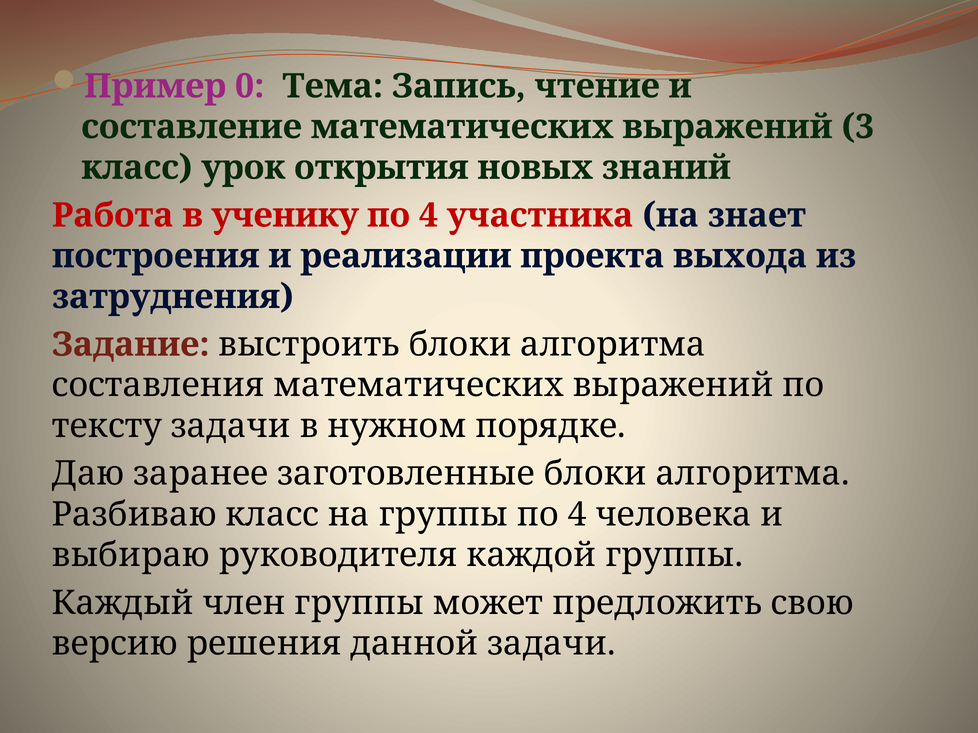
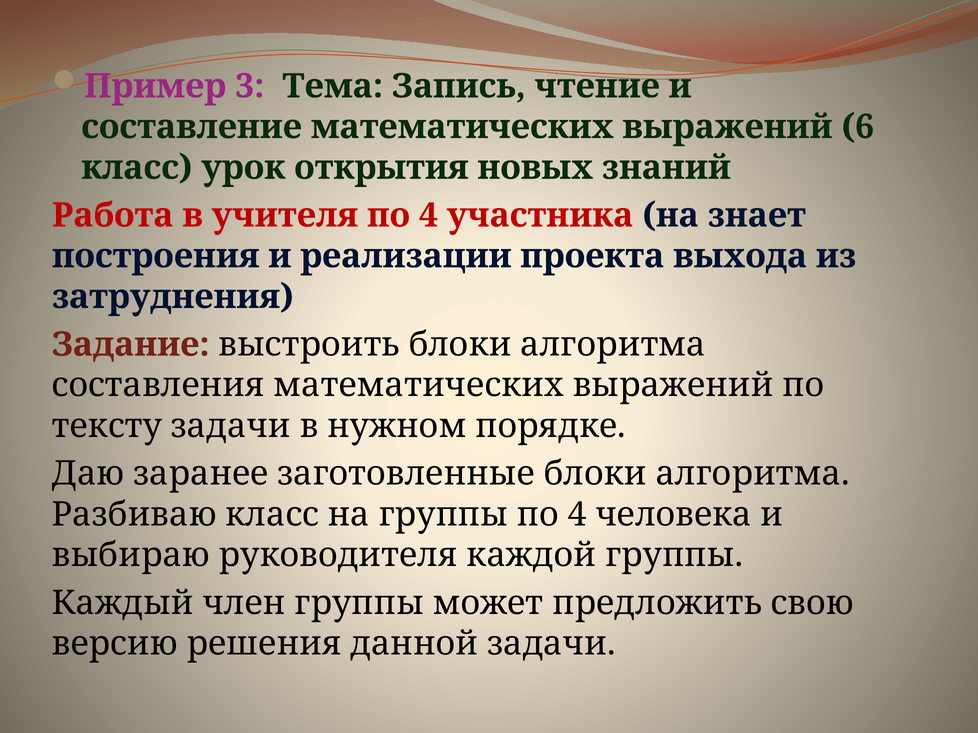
0: 0 -> 3 (250, 86)
3: 3 -> 6 (858, 127)
ученику: ученику -> учителя (285, 216)
